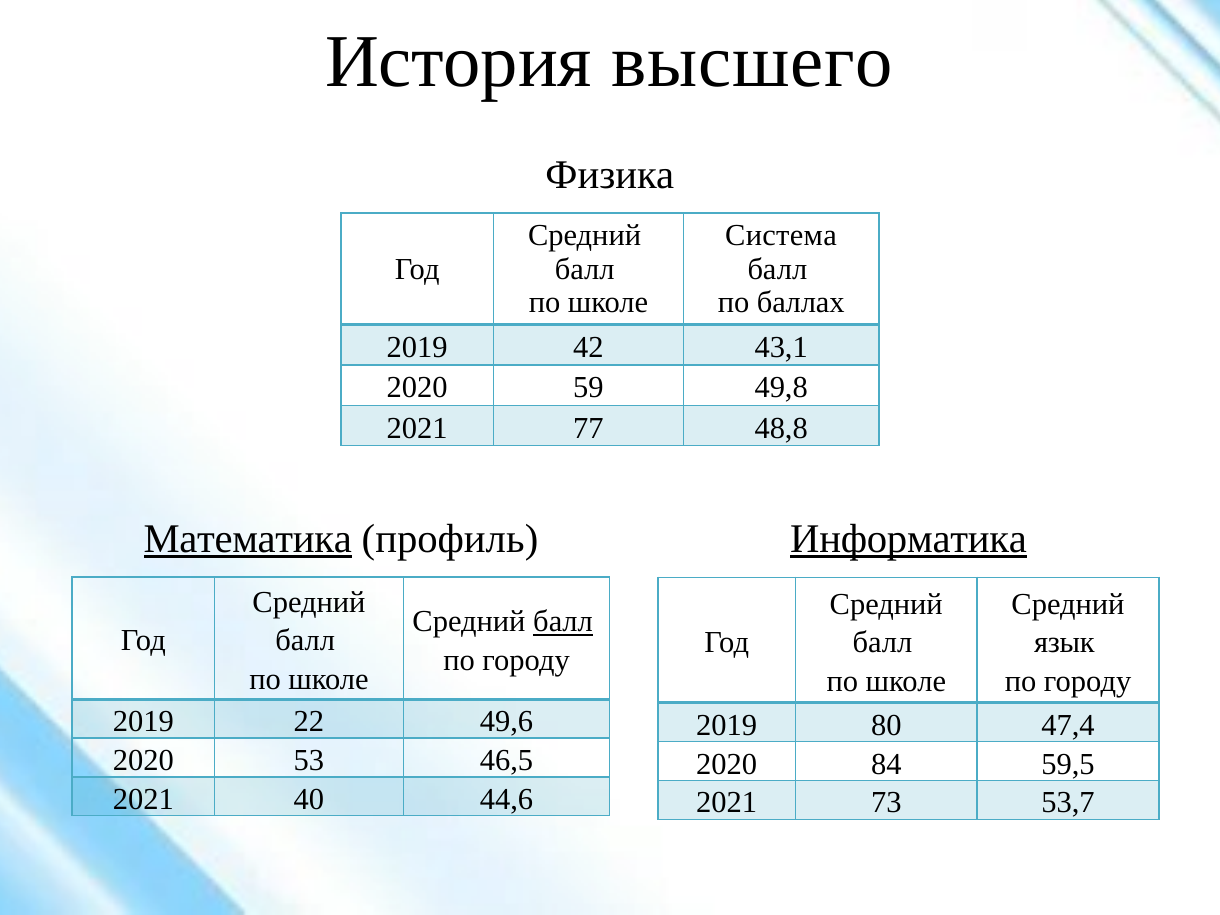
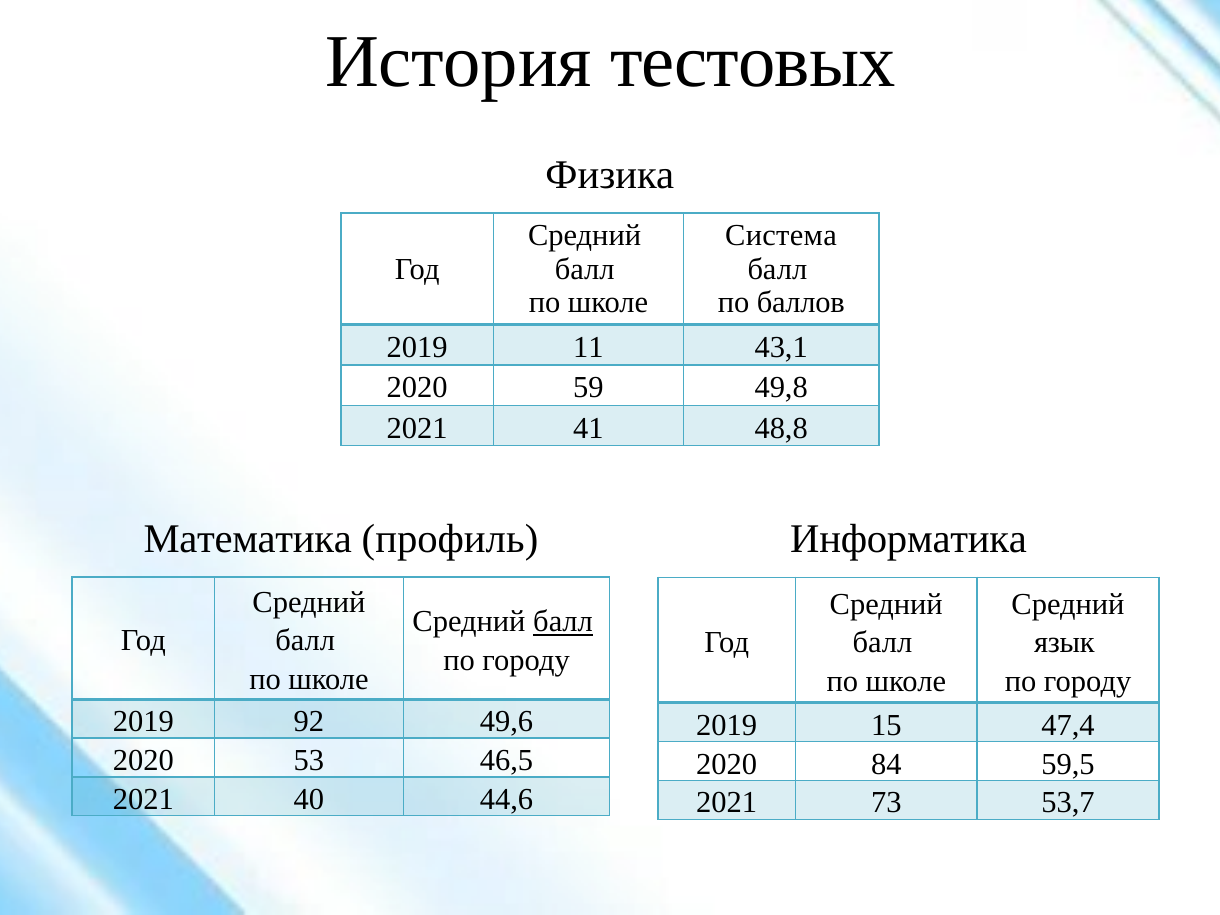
высшего: высшего -> тестовых (753, 62)
баллах: баллах -> баллов (801, 303)
42: 42 -> 11 (588, 348)
77: 77 -> 41 (588, 428)
Математика underline: present -> none (248, 539)
Информатика underline: present -> none (909, 539)
22: 22 -> 92 (309, 721)
80: 80 -> 15 (886, 725)
